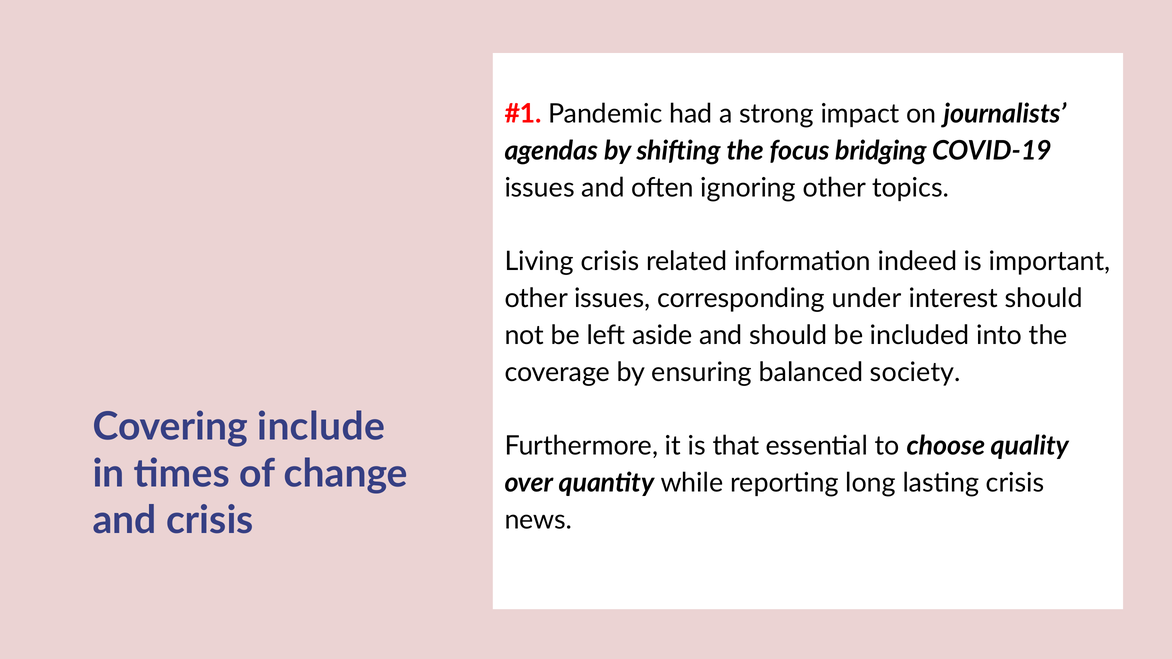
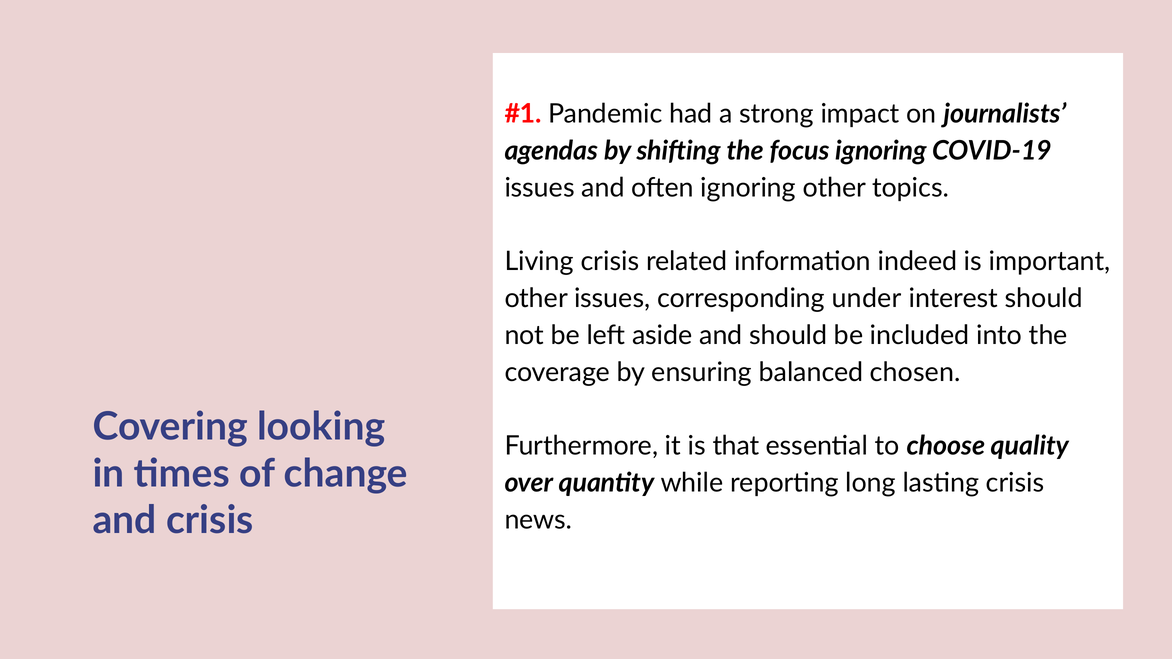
focus bridging: bridging -> ignoring (881, 151)
society: society -> chosen (915, 372)
include: include -> looking (321, 427)
